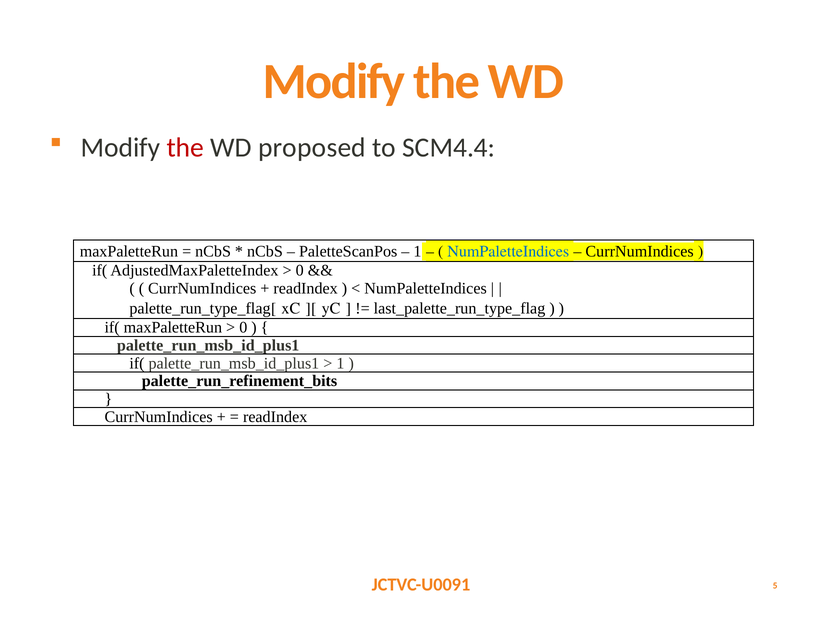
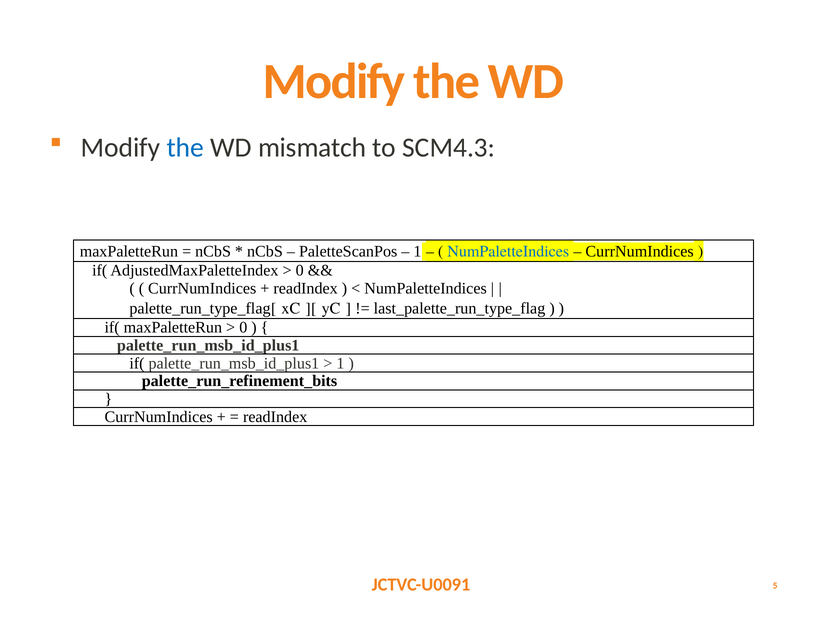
the colour: red -> blue (185, 147)
proposed: proposed -> mismatch (312, 147)
SCM4.4: SCM4.4 -> SCM4.3 (449, 147)
